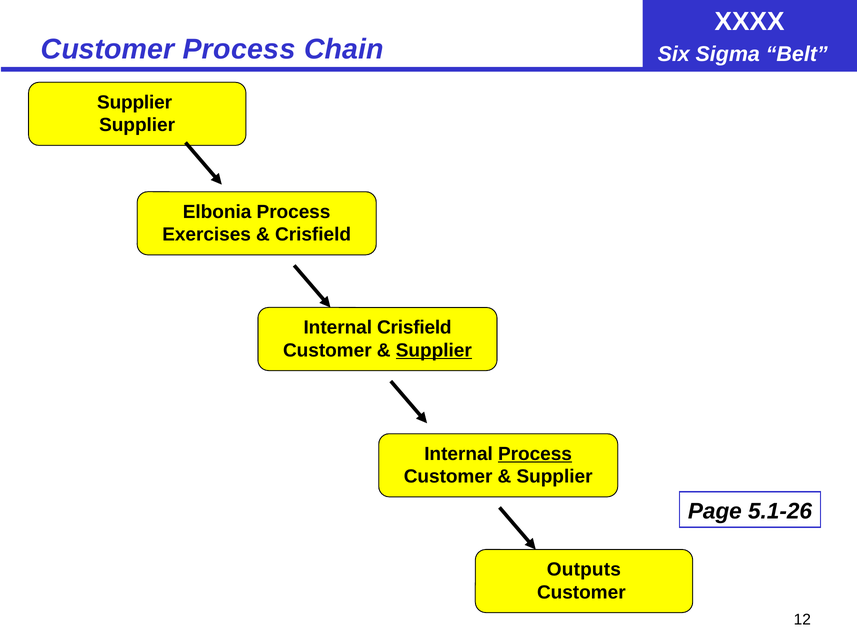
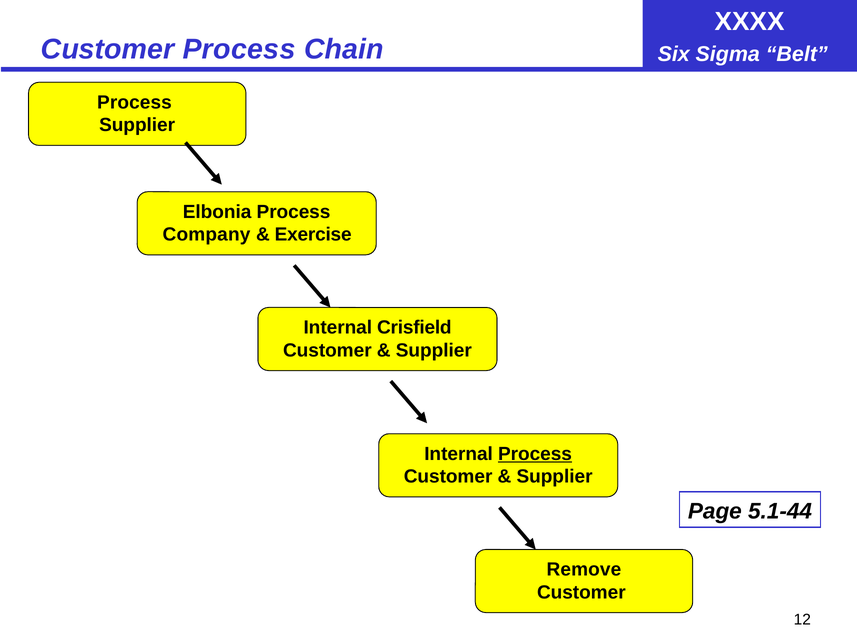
Supplier: Supplier -> Process (134, 102)
Exercises: Exercises -> Company (207, 235)
Crisfield: Crisfield -> Exercise (313, 235)
Supplier underline: present -> none (434, 350)
5.1-26: 5.1-26 -> 5.1-44 (780, 511)
Outputs: Outputs -> Remove (584, 569)
